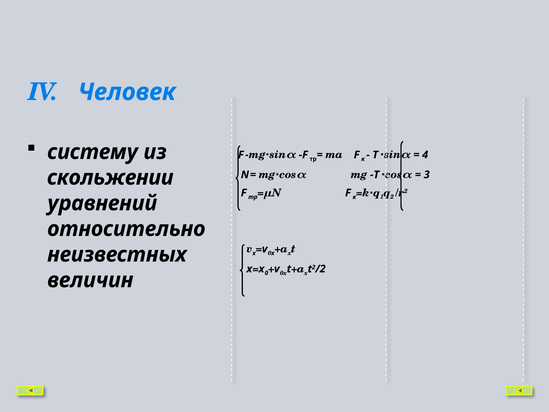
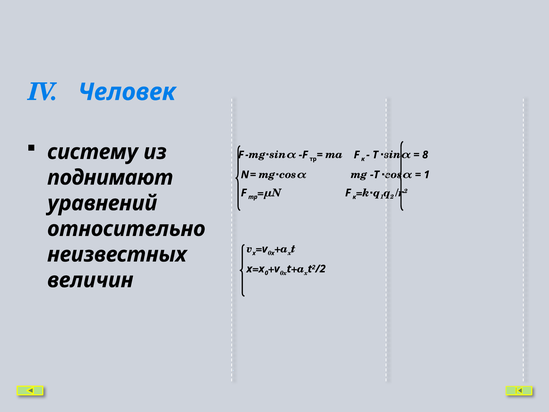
4: 4 -> 8 (425, 155)
3: 3 -> 1 (427, 175)
скольжении: скольжении -> поднимают (110, 177)
